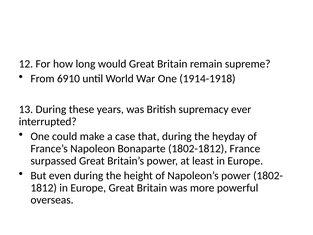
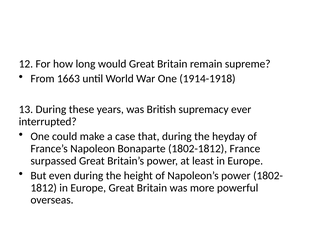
6910: 6910 -> 1663 (68, 79)
